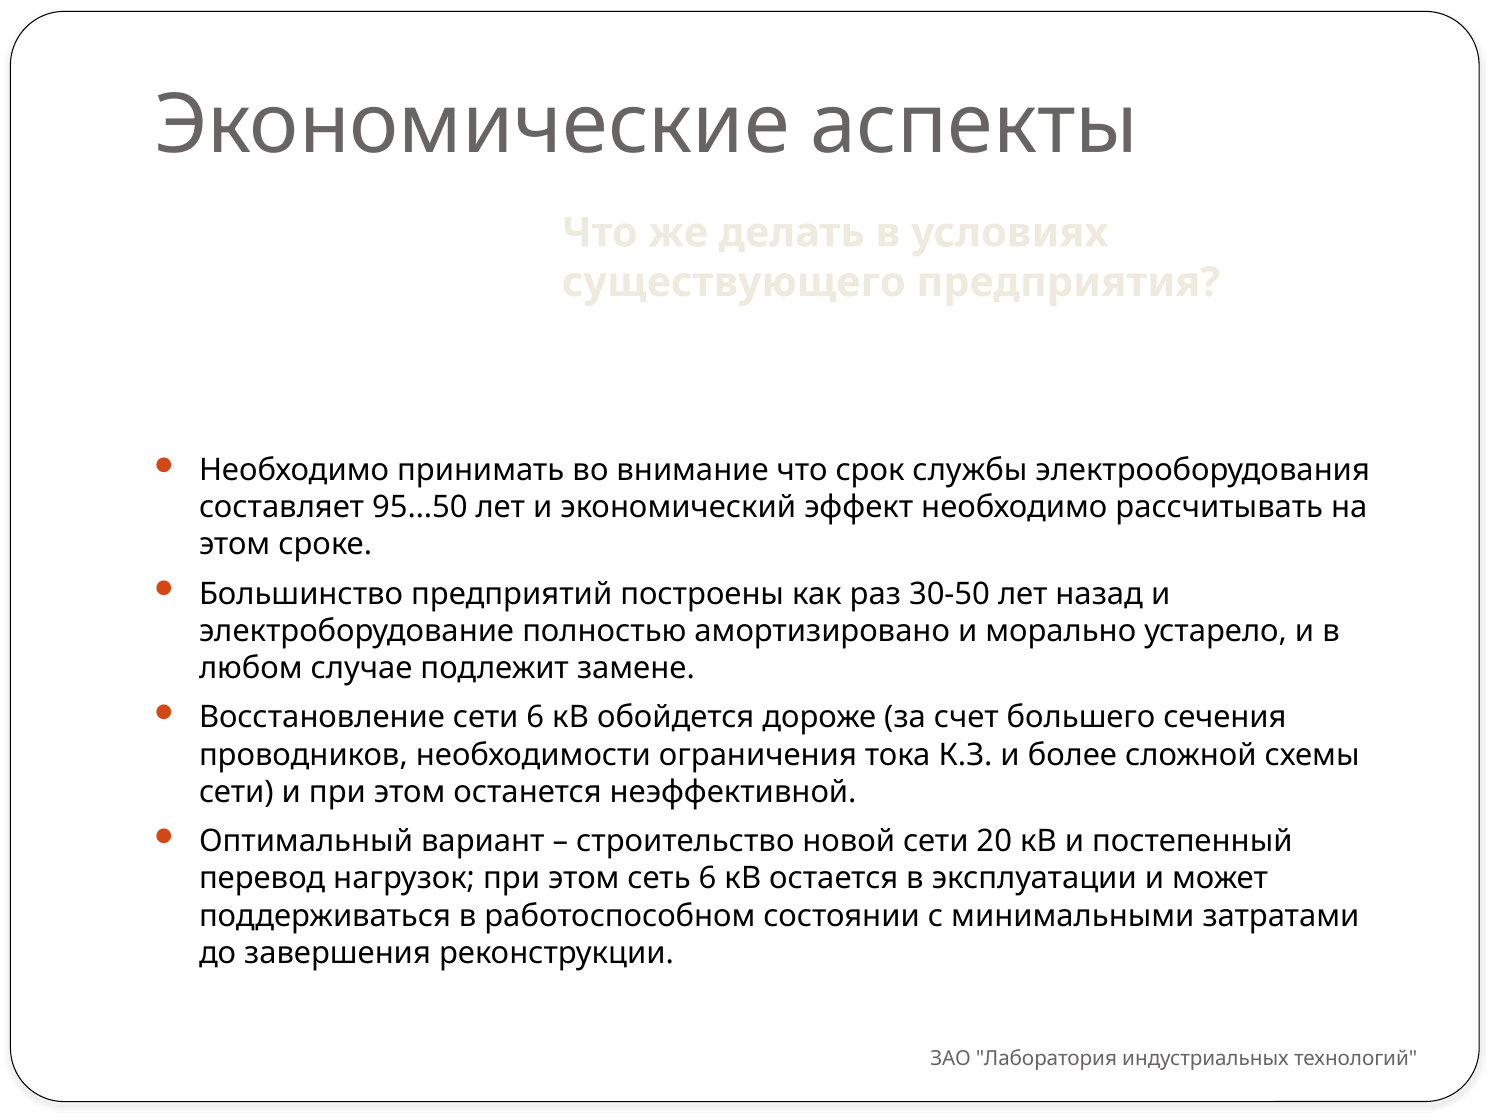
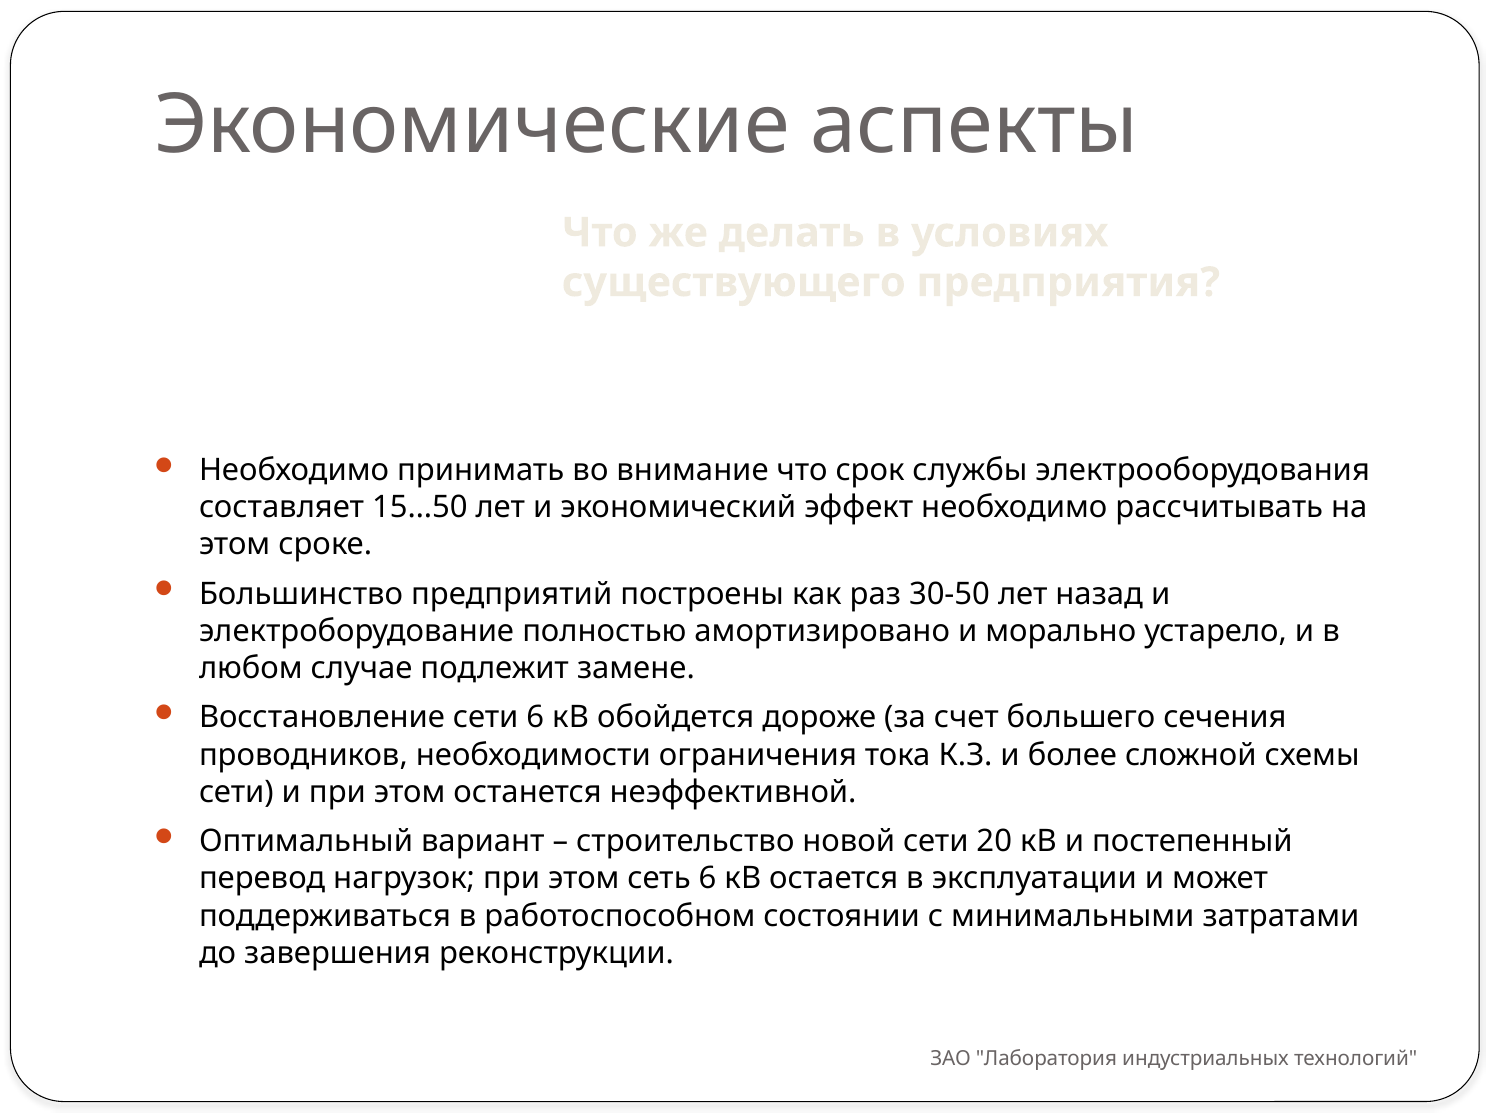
95…50: 95…50 -> 15…50 (420, 508)
